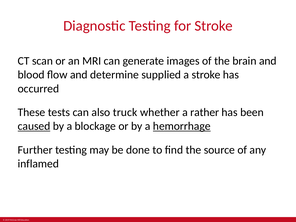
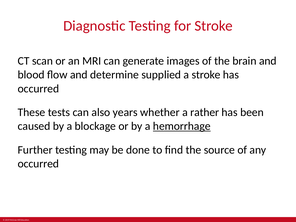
truck: truck -> years (125, 112)
caused underline: present -> none (34, 126)
inflamed: inflamed -> occurred (38, 164)
